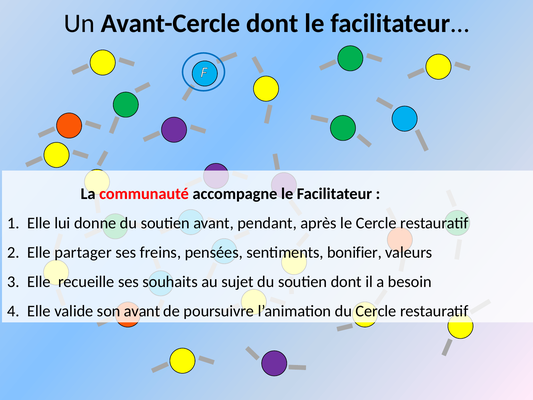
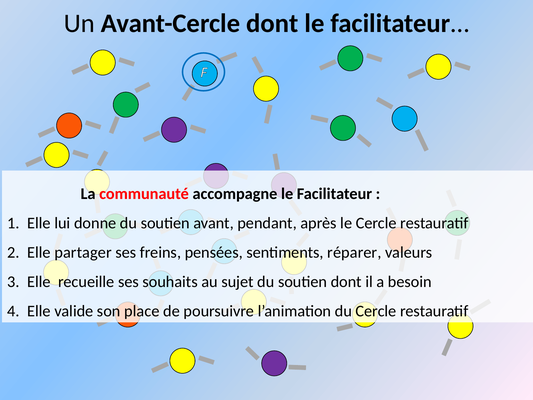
bonifier: bonifier -> réparer (354, 252)
son avant: avant -> place (142, 311)
